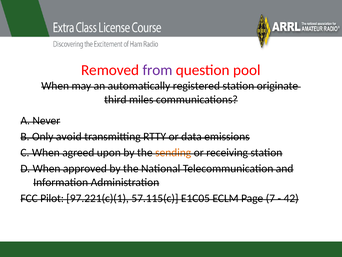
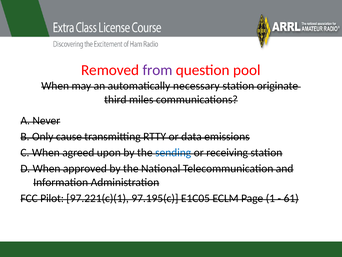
registered: registered -> necessary (196, 86)
avoid: avoid -> cause (69, 136)
sending colour: orange -> blue (173, 152)
57.115(c: 57.115(c -> 97.195(c (155, 198)
7: 7 -> 1 (270, 198)
42: 42 -> 61 (291, 198)
